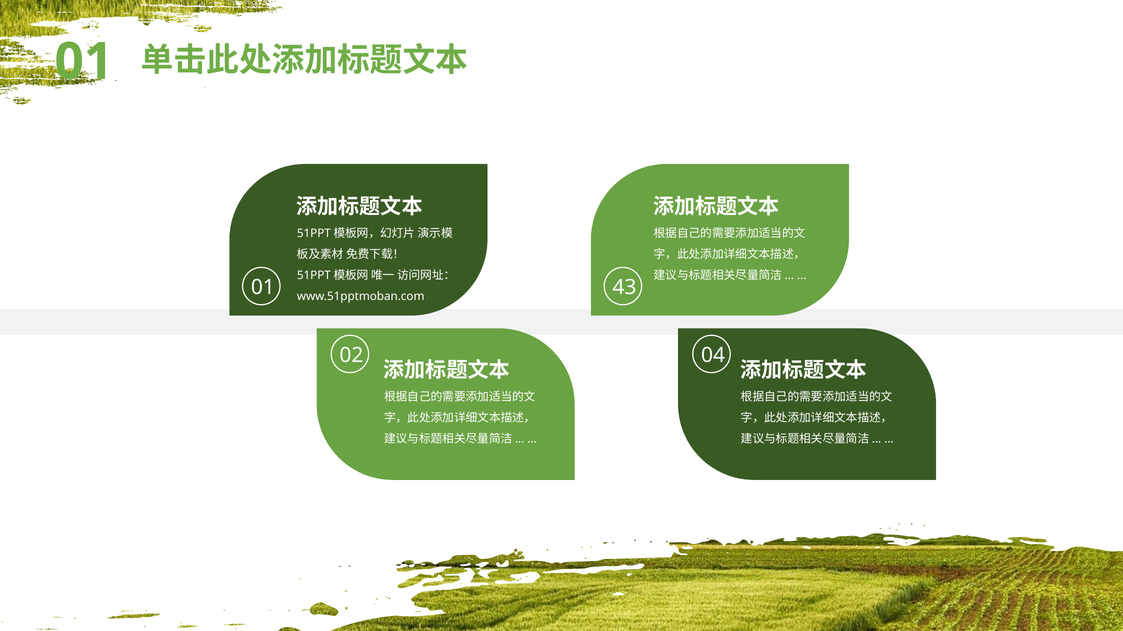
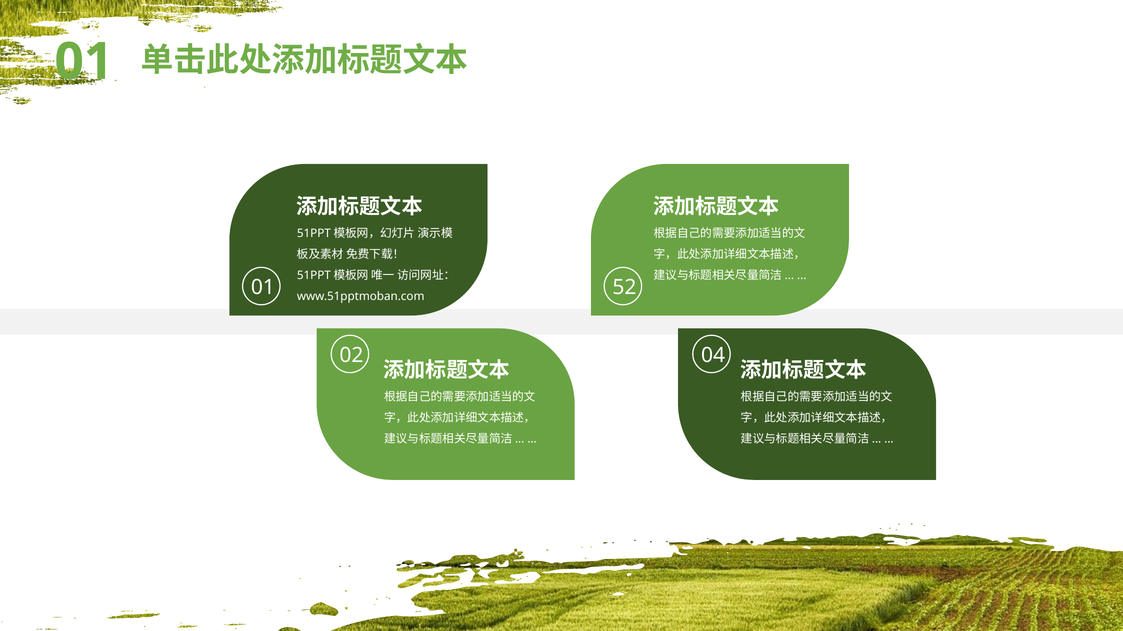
43: 43 -> 52 (624, 288)
